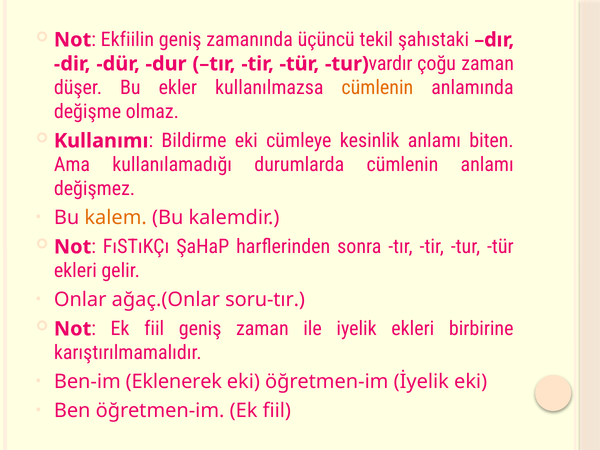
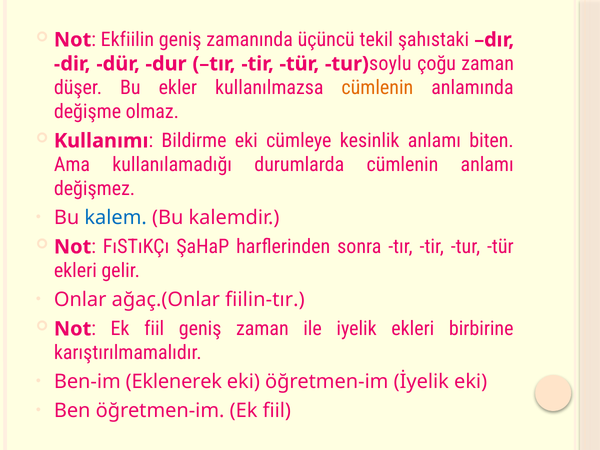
vardır: vardır -> soylu (390, 64)
kalem colour: orange -> blue (116, 218)
soru-tır: soru-tır -> fiilin-tır (265, 300)
